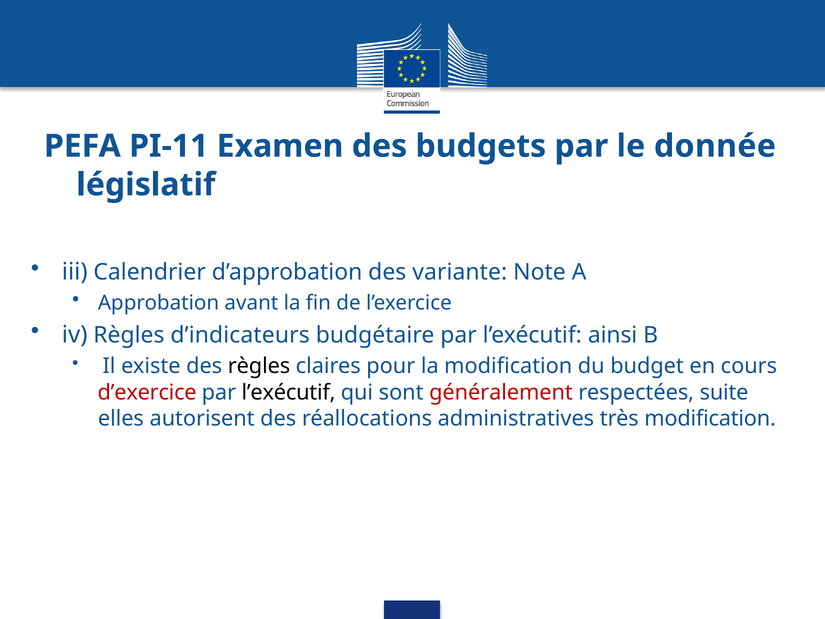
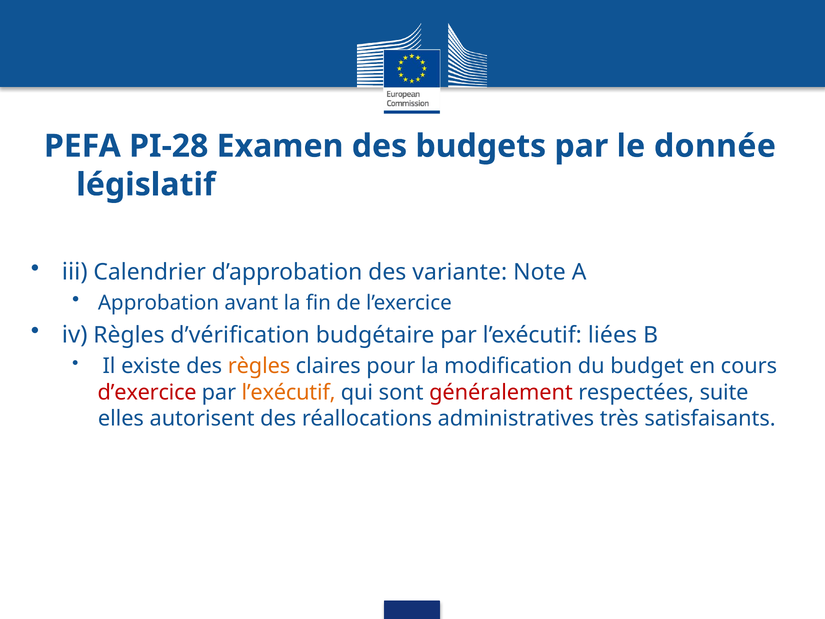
PI-11: PI-11 -> PI-28 (169, 146)
d’indicateurs: d’indicateurs -> d’vérification (240, 335)
ainsi: ainsi -> liées (612, 335)
règles colour: black -> orange (259, 366)
l’exécutif colour: black -> orange (289, 392)
très modification: modification -> satisfaisants (710, 418)
